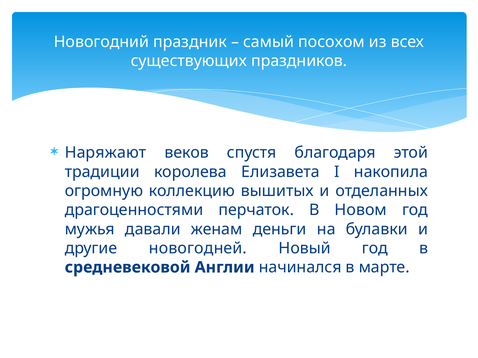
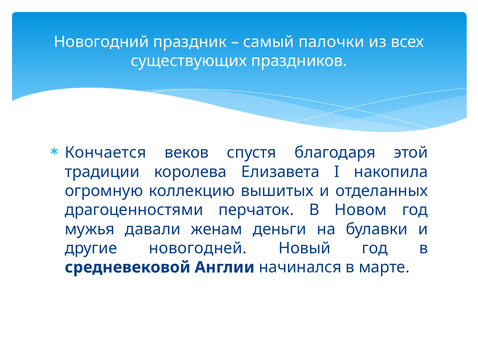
посохом: посохом -> палочки (331, 42)
Наряжают: Наряжают -> Кончается (106, 153)
